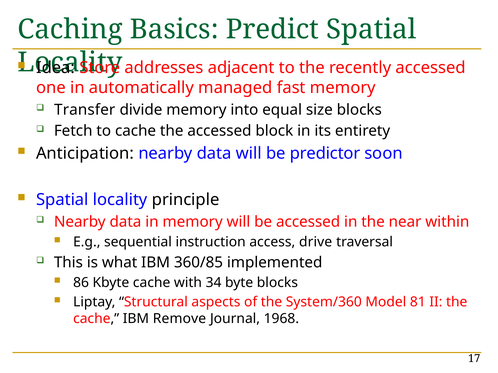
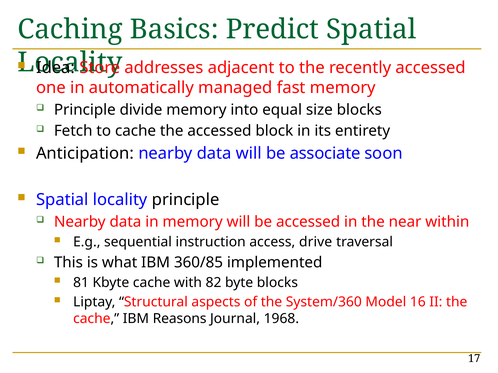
Transfer: Transfer -> Principle (85, 110)
predictor: predictor -> associate (325, 154)
86: 86 -> 81 (81, 283)
34: 34 -> 82 (214, 283)
81: 81 -> 16 (418, 302)
Remove: Remove -> Reasons (180, 319)
